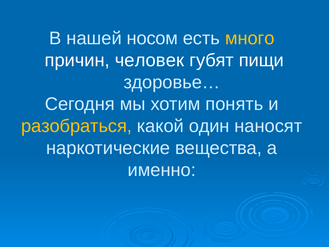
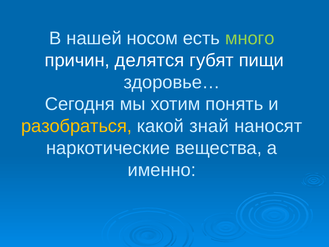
много colour: yellow -> light green (250, 38)
человек: человек -> делятся (150, 60)
один: один -> знай (209, 126)
